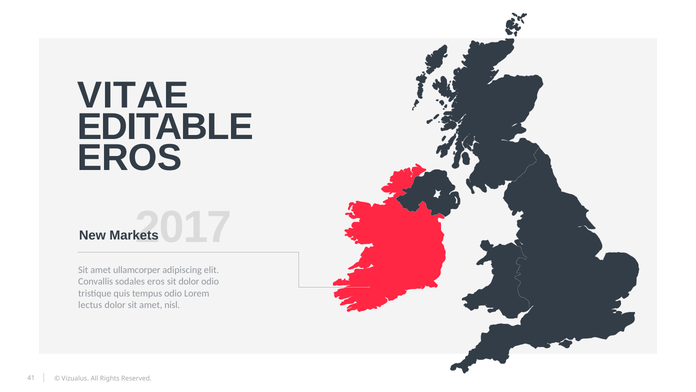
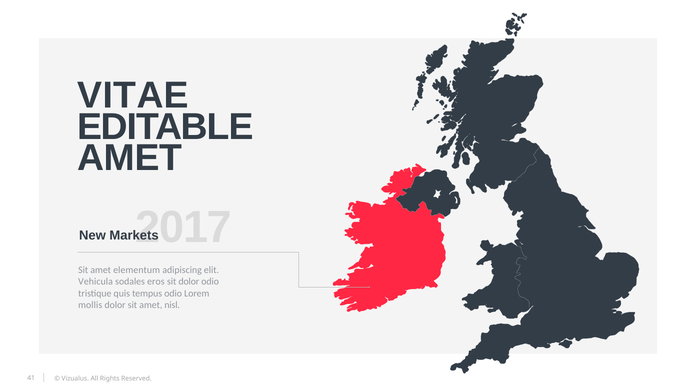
EROS: EROS -> AMET (129, 158)
ullamcorper: ullamcorper -> elementum (137, 269)
Convallis: Convallis -> Vehicula (96, 281)
lectus: lectus -> mollis (90, 305)
